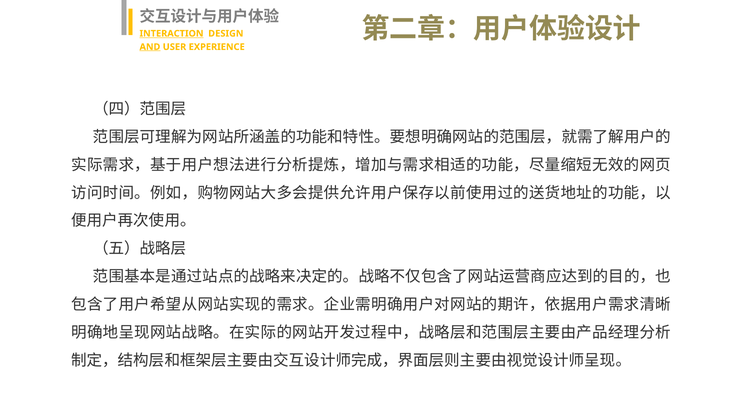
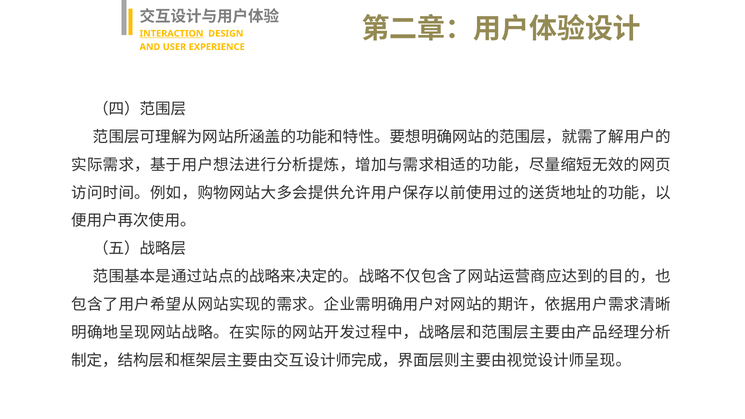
AND underline: present -> none (150, 47)
